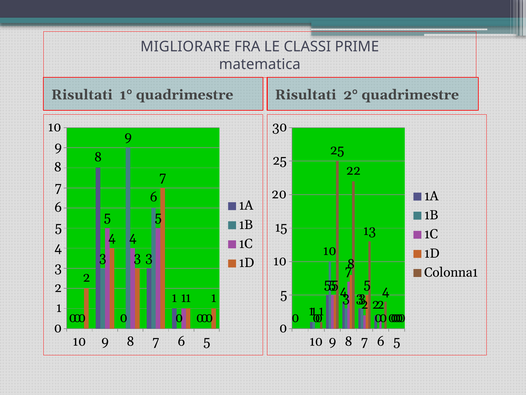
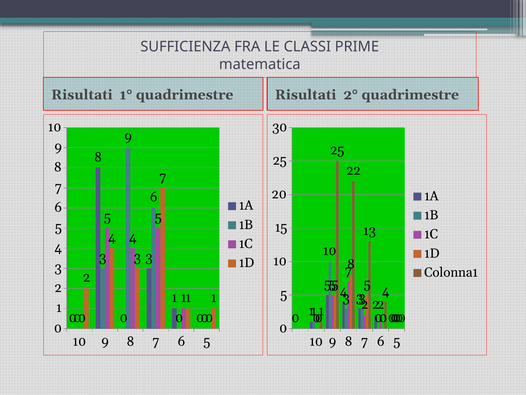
MIGLIORARE: MIGLIORARE -> SUFFICIENZA (185, 47)
